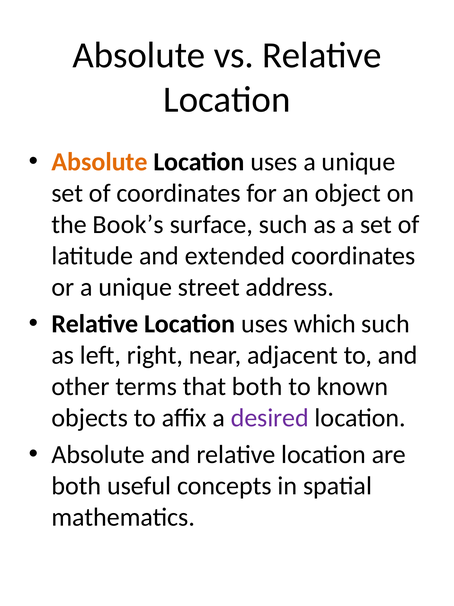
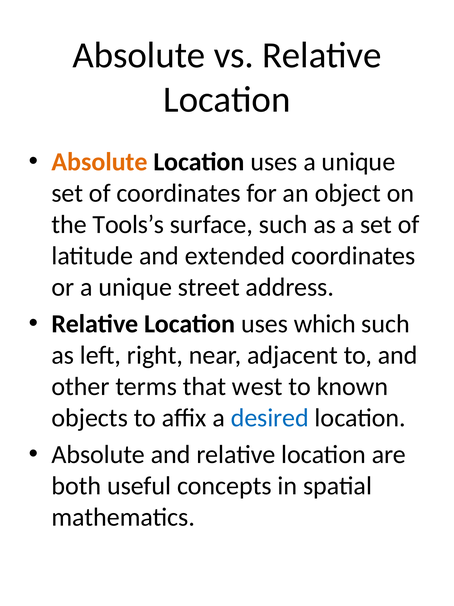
Book’s: Book’s -> Tools’s (128, 224)
that both: both -> west (257, 386)
desired colour: purple -> blue (270, 417)
